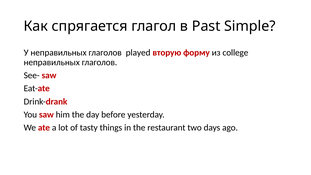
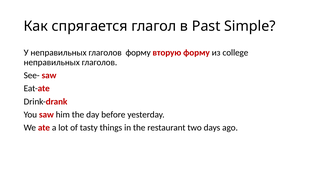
глаголов played: played -> форму (138, 53)
